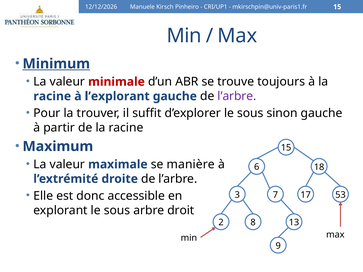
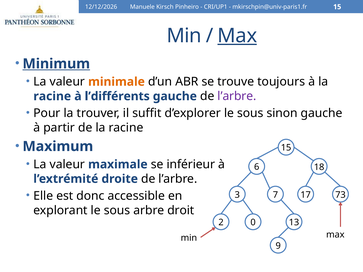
Max underline: none -> present (237, 36)
minimale colour: red -> orange (116, 82)
l’explorant: l’explorant -> l’différents (117, 96)
manière: manière -> inférieur (191, 165)
53: 53 -> 73 (340, 195)
8: 8 -> 0 (253, 223)
